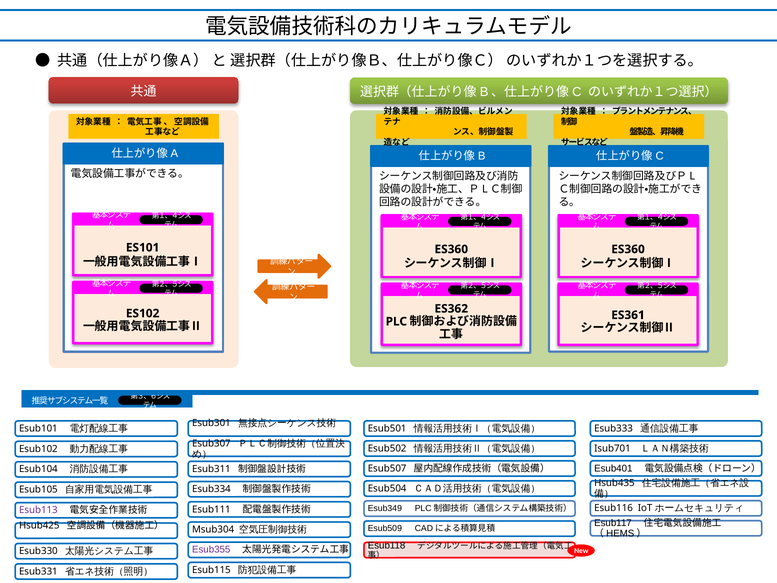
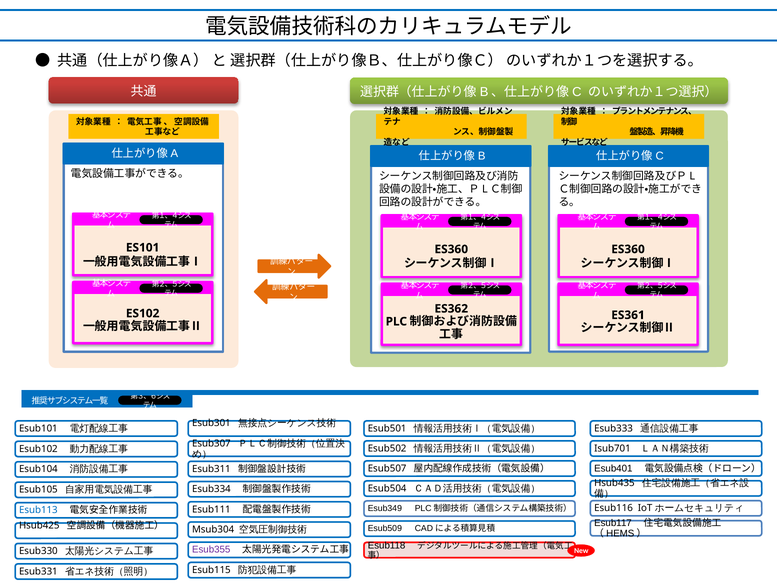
Esub113 colour: purple -> blue (38, 510)
